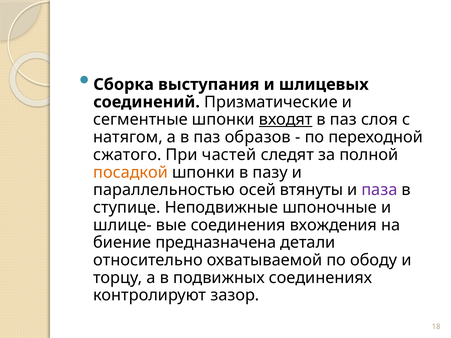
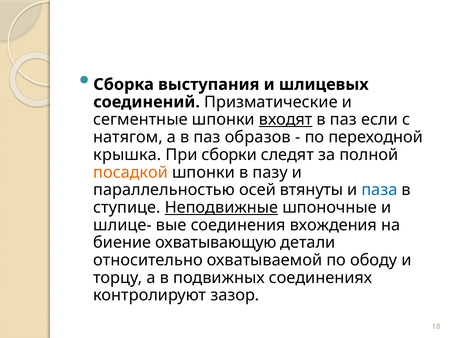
слоя: слоя -> если (379, 120)
сжатого: сжатого -> крышка (127, 155)
частей: частей -> сборки (229, 155)
паза colour: purple -> blue (379, 190)
Неподвижные underline: none -> present (221, 208)
предназначена: предназначена -> охватывающую (216, 243)
